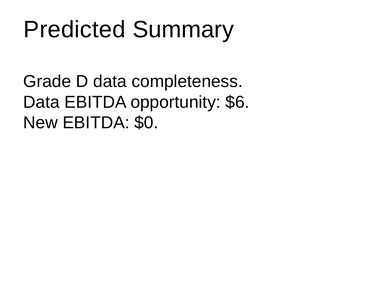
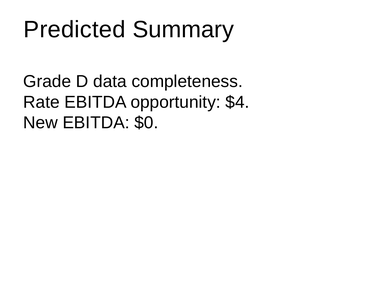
Data: Data -> Rate (41, 102)
$6: $6 -> $4 (237, 102)
